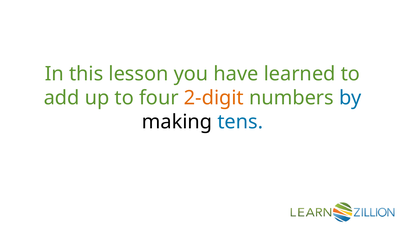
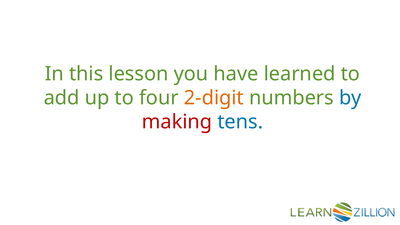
making colour: black -> red (177, 122)
